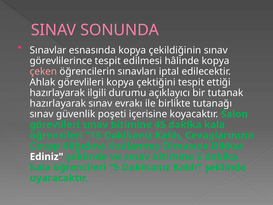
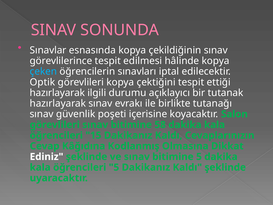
çeken colour: pink -> light blue (43, 71)
Ahlak: Ahlak -> Optik (42, 82)
45: 45 -> 58 (160, 125)
